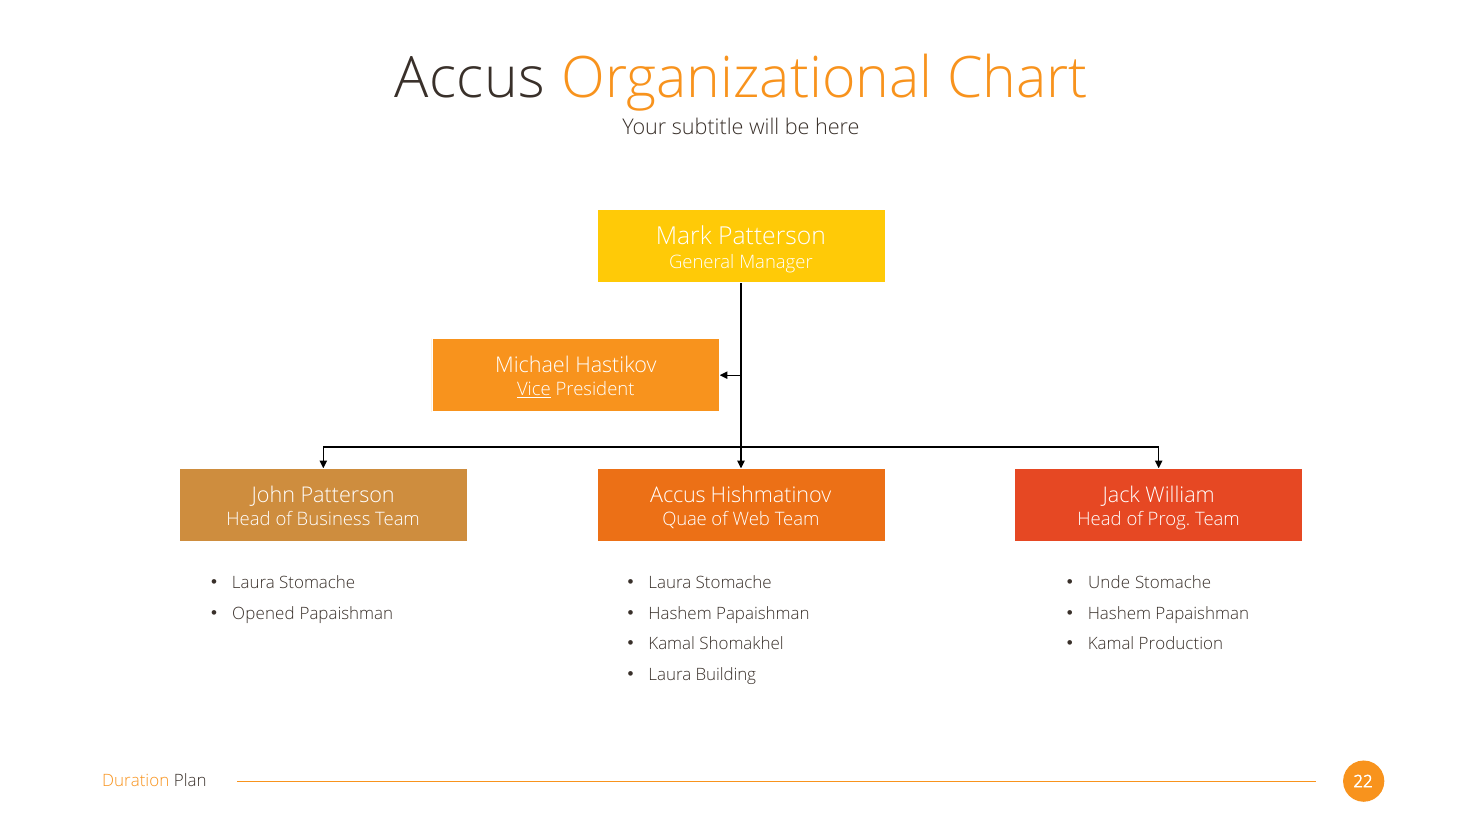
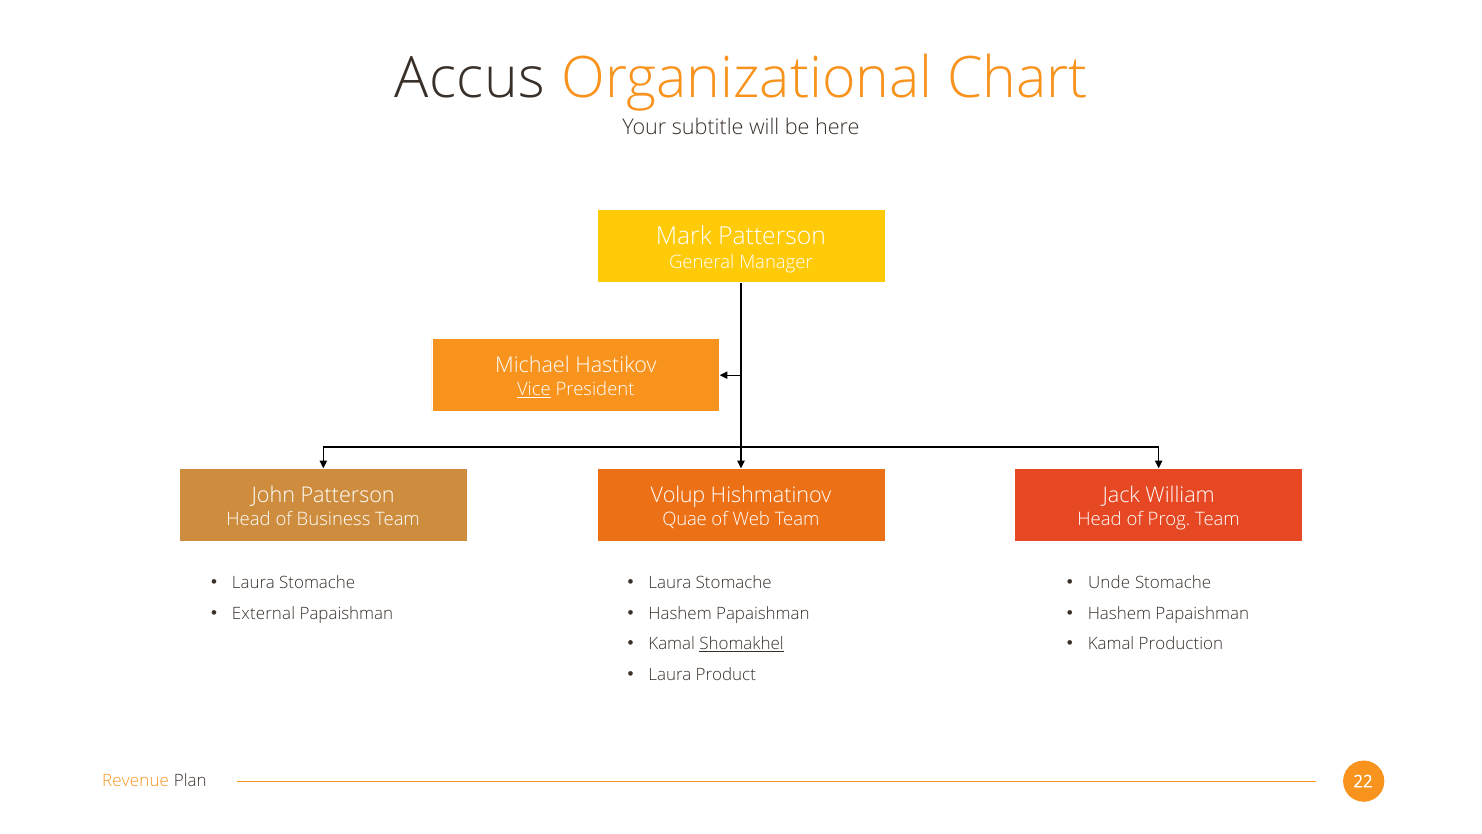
Accus: Accus -> Volup (678, 495)
Opened: Opened -> External (264, 613)
Shomakhel underline: none -> present (742, 644)
Building: Building -> Product (726, 674)
Duration: Duration -> Revenue (136, 780)
